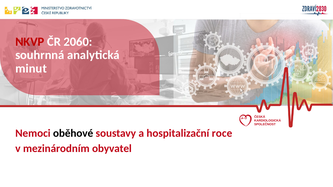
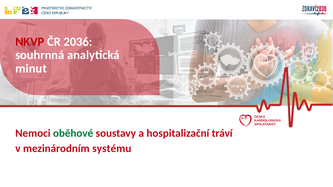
2060: 2060 -> 2036 (78, 42)
oběhové colour: black -> green (73, 133)
roce: roce -> tráví (222, 133)
obyvatel: obyvatel -> systému (112, 149)
